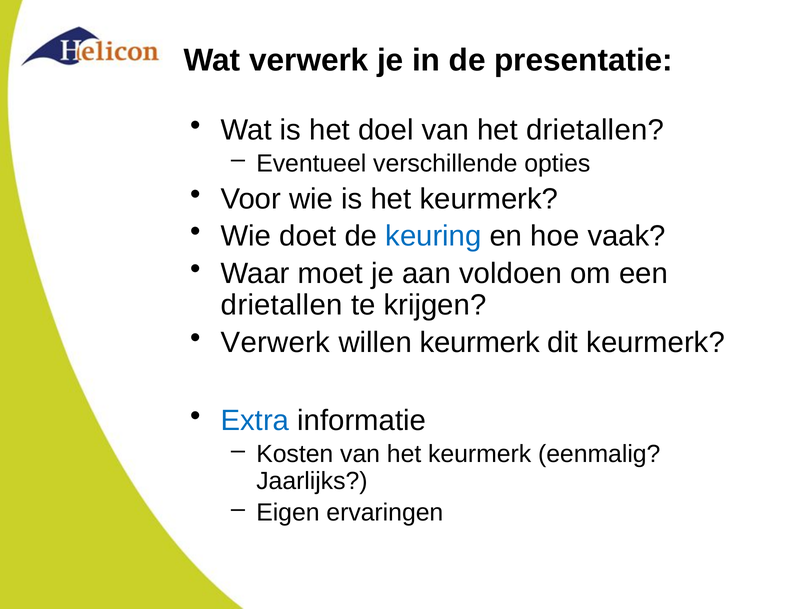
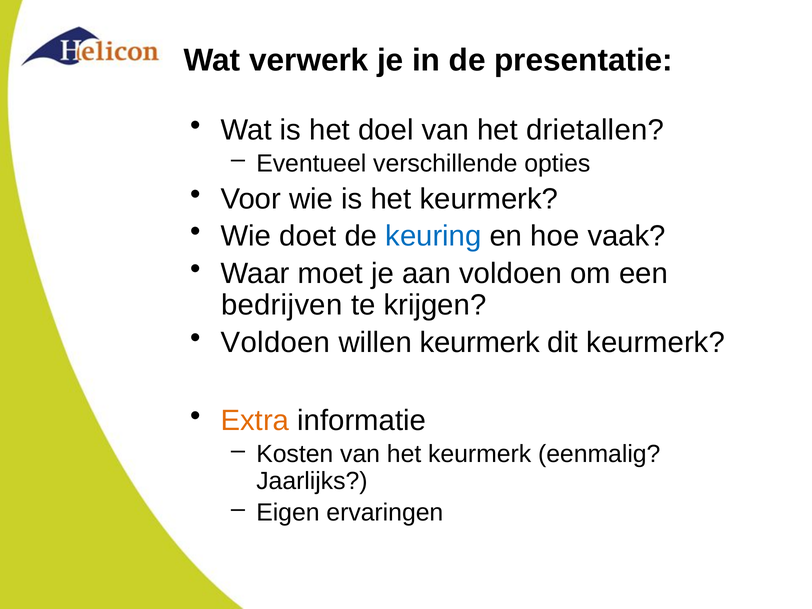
drietallen: drietallen -> bedrijven (282, 305)
Verwerk: Verwerk -> Voldoen (275, 343)
Extra colour: blue -> orange (255, 421)
